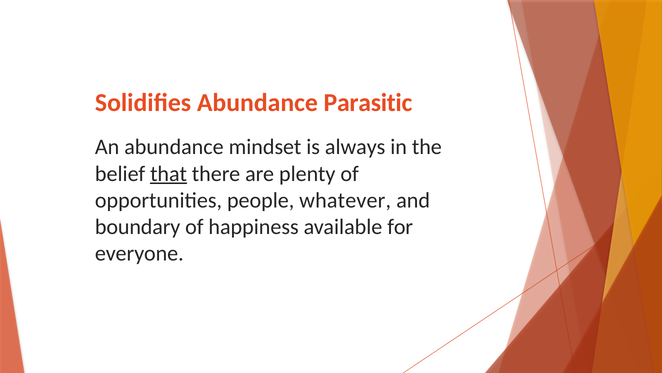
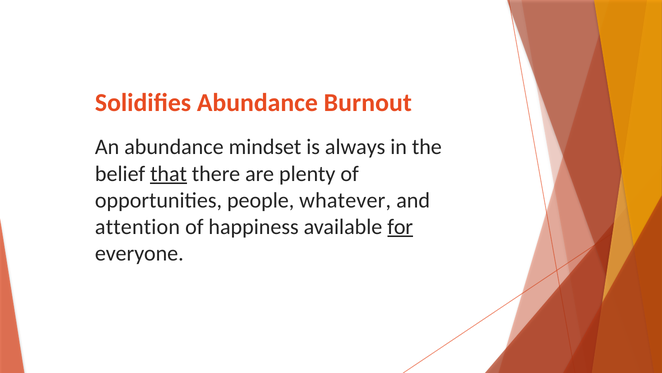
Parasitic: Parasitic -> Burnout (368, 102)
boundary: boundary -> attention (137, 226)
for underline: none -> present (400, 226)
